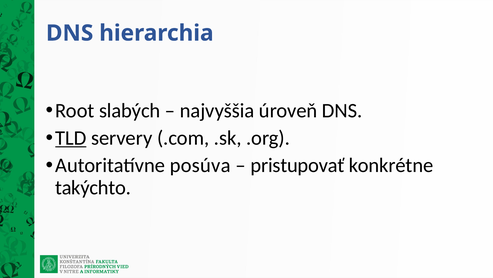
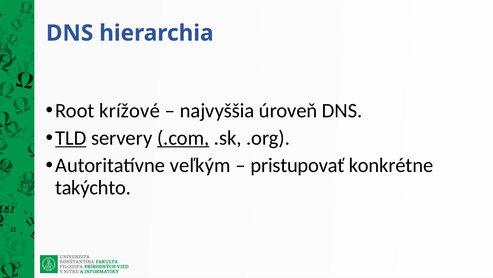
slabých: slabých -> krížové (130, 110)
.com underline: none -> present (183, 138)
posúva: posúva -> veľkým (200, 165)
